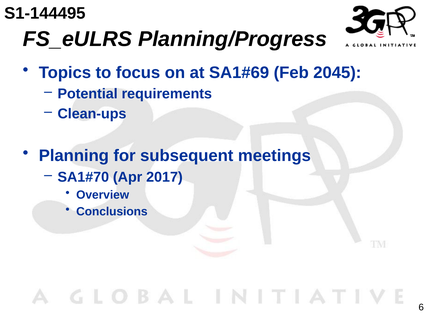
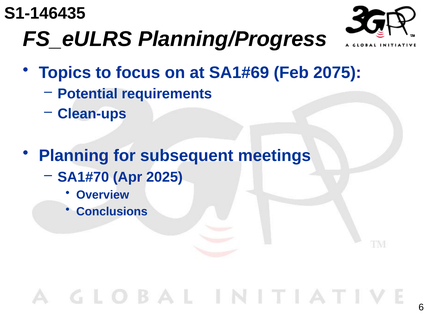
S1-144495: S1-144495 -> S1-146435 (45, 13)
2045: 2045 -> 2075 (337, 73)
2017: 2017 -> 2025 (164, 177)
